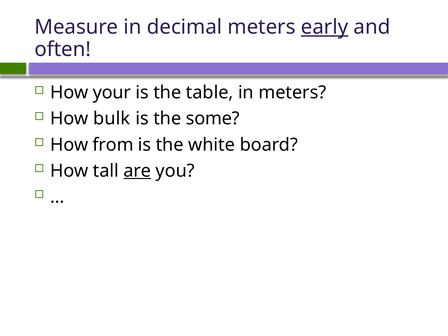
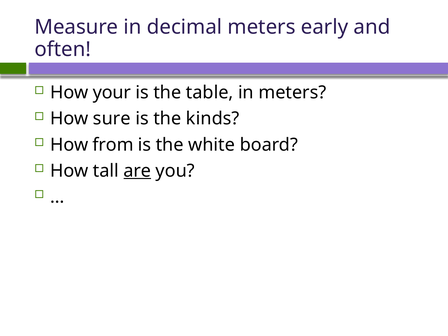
early underline: present -> none (325, 27)
bulk: bulk -> sure (112, 119)
some: some -> kinds (213, 119)
